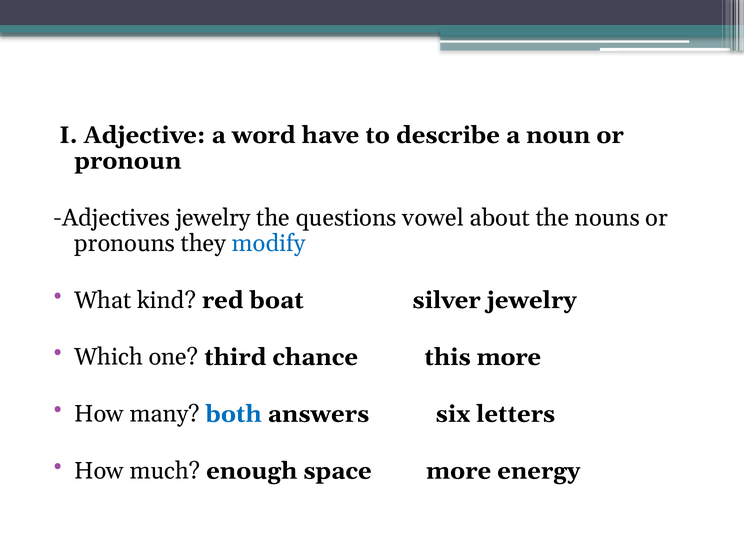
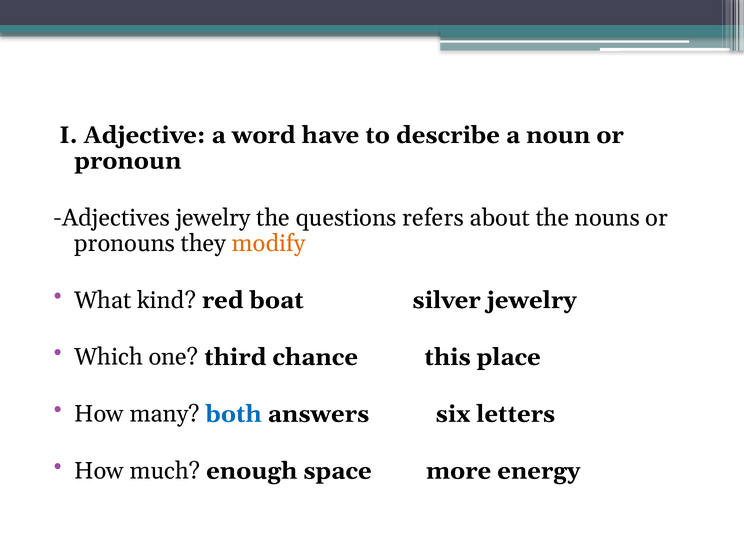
vowel: vowel -> refers (433, 218)
modify colour: blue -> orange (269, 243)
this more: more -> place (509, 357)
